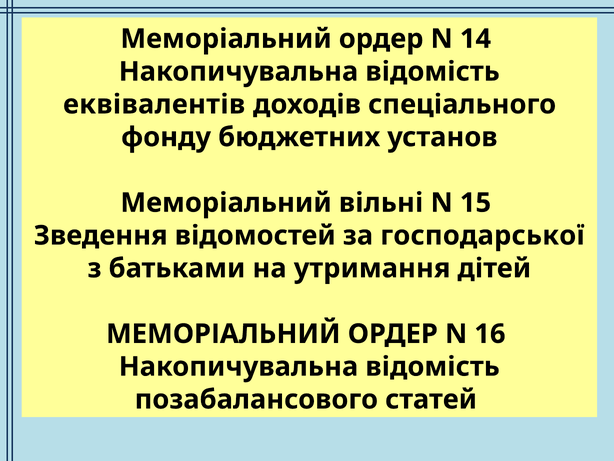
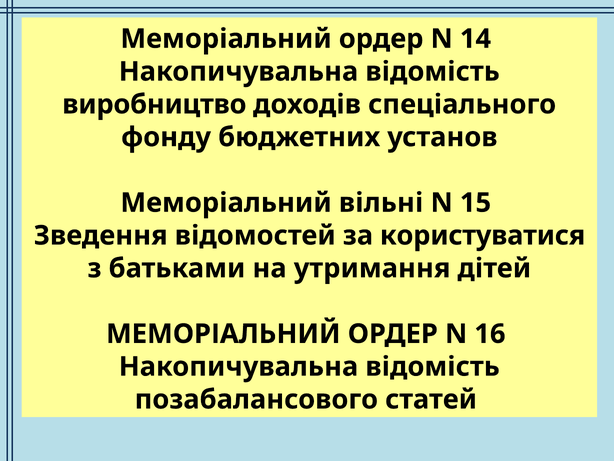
еквівалентів: еквівалентів -> виробництво (154, 104)
господарської: господарської -> користуватися (483, 235)
